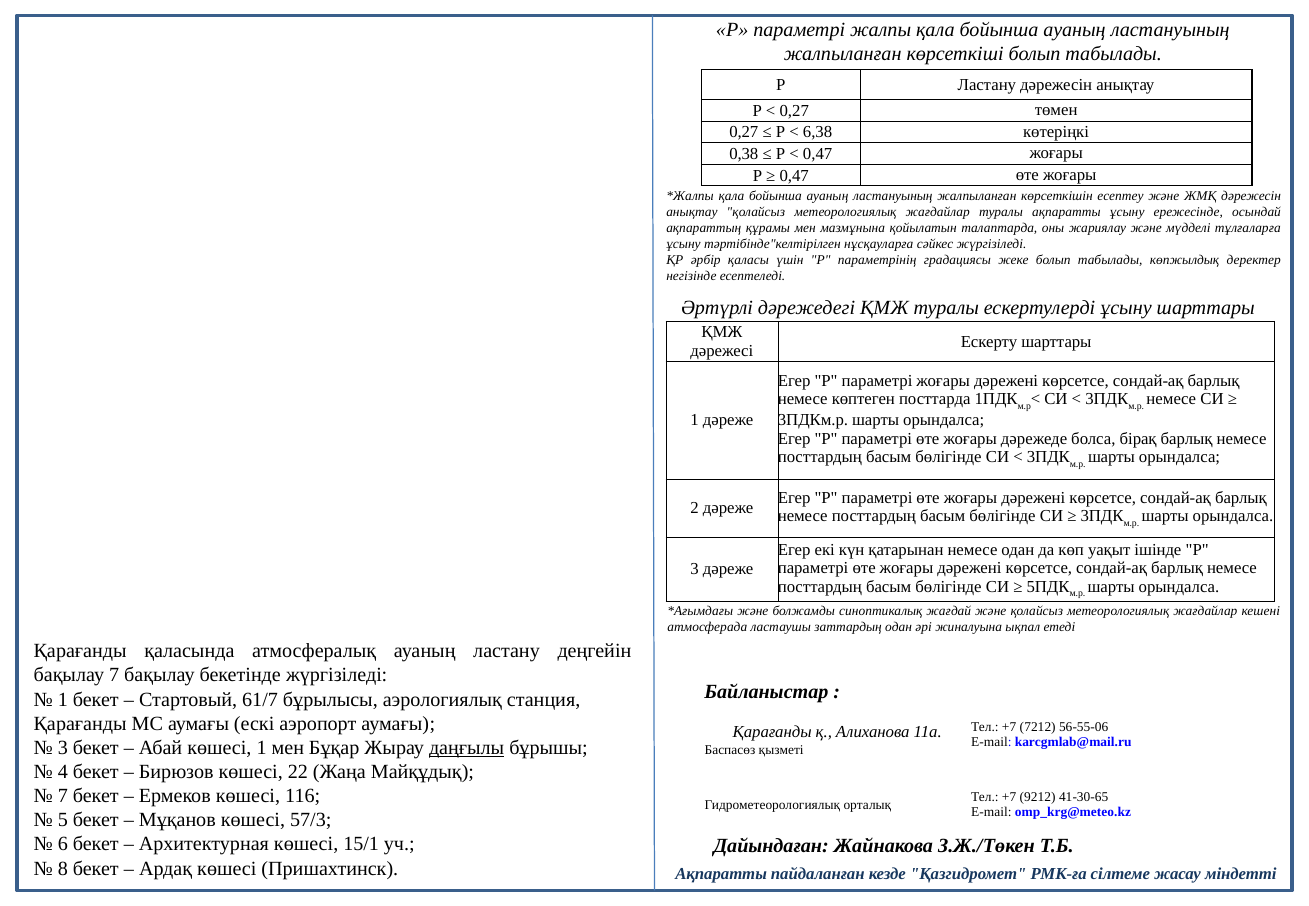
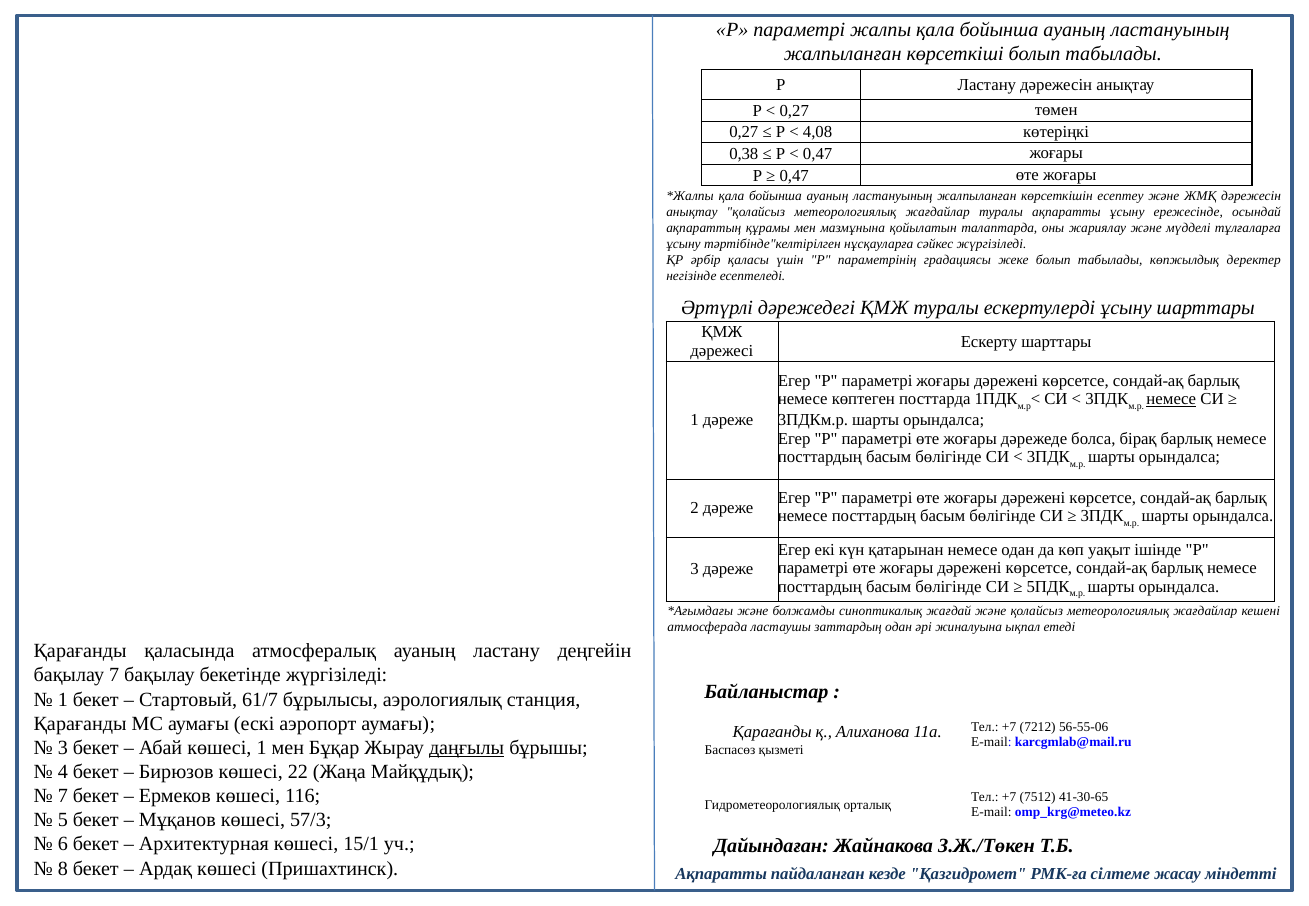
6,38: 6,38 -> 4,08 (818, 132)
немесе underline: none -> present (1171, 399)
9212: 9212 -> 7512 (1038, 797)
